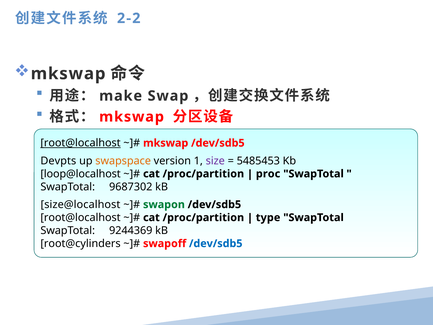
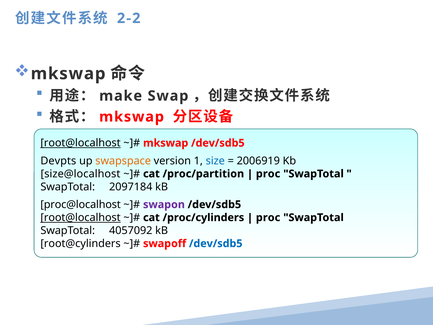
size colour: purple -> blue (215, 161)
5485453: 5485453 -> 2006919 (258, 161)
loop@localhost: loop@localhost -> size@localhost (80, 174)
9687302: 9687302 -> 2097184 (131, 187)
size@localhost: size@localhost -> proc@localhost (81, 204)
swapon colour: green -> purple (164, 204)
root@localhost underline: none -> present (81, 217)
/proc/partition: /proc/partition -> /proc/cylinders (203, 217)
type: type -> proc (268, 217)
9244369: 9244369 -> 4057092 (131, 230)
